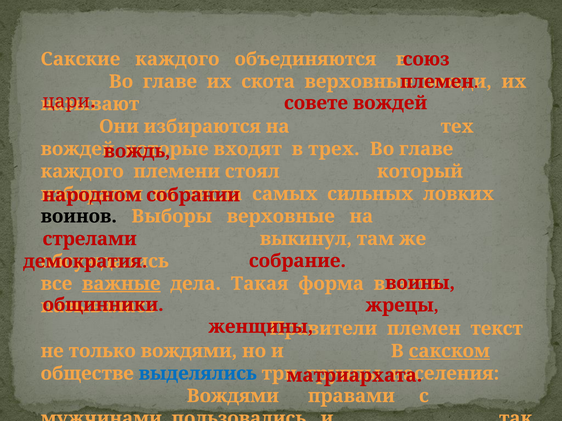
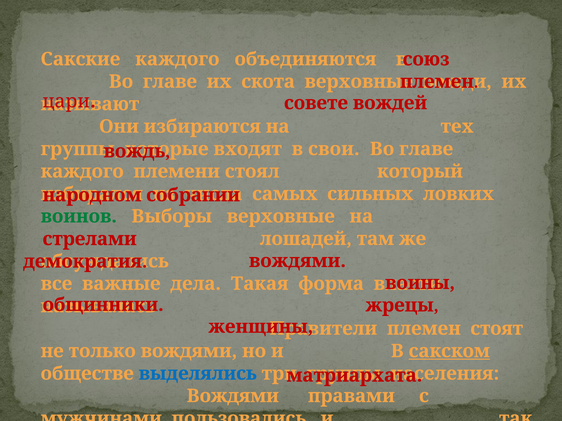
вождей: вождей -> группы (80, 149)
трех: трех -> свои (334, 149)
воинов colour: black -> green (79, 217)
выкинул: выкинул -> лошадей (306, 239)
собрание: собрание -> вождями (297, 261)
важные underline: present -> none (121, 284)
текст: текст -> стоят (497, 329)
